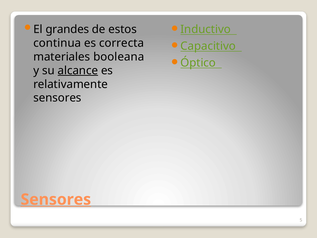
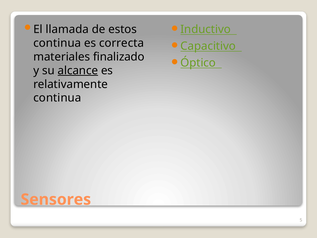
grandes: grandes -> llamada (67, 29)
booleana: booleana -> finalizado (119, 57)
sensores: sensores -> continua (57, 98)
Sensores underline: present -> none (56, 199)
